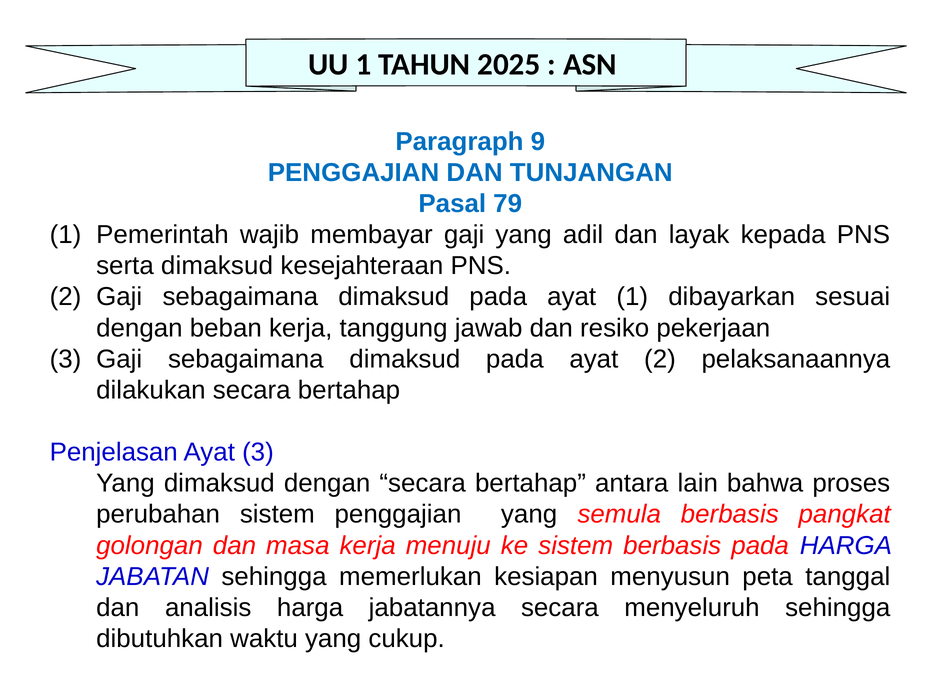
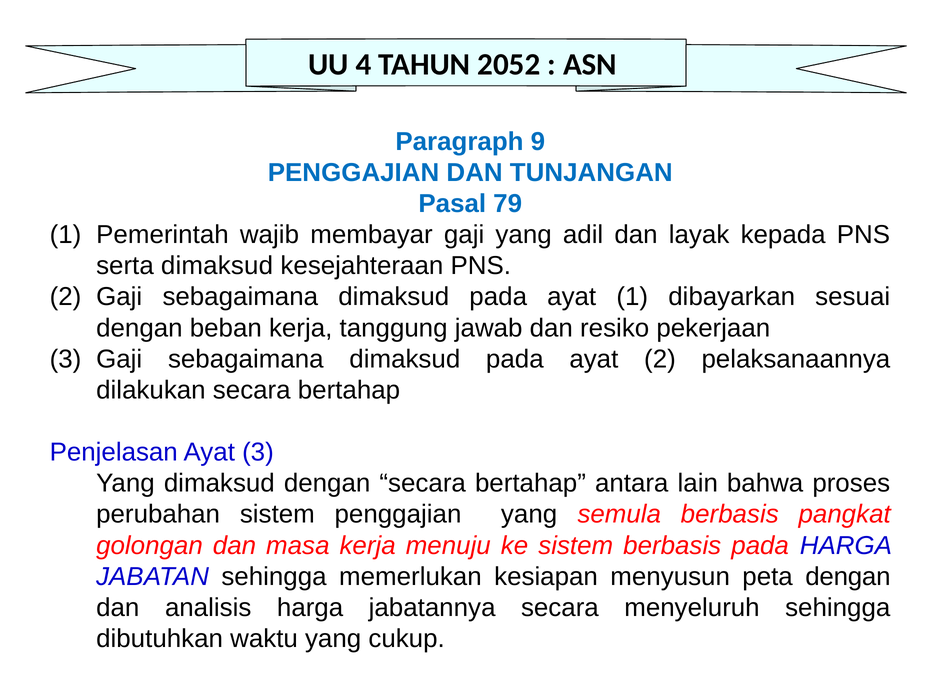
UU 1: 1 -> 4 (363, 65)
2025: 2025 -> 2052 (509, 65)
peta tanggal: tanggal -> dengan (848, 577)
